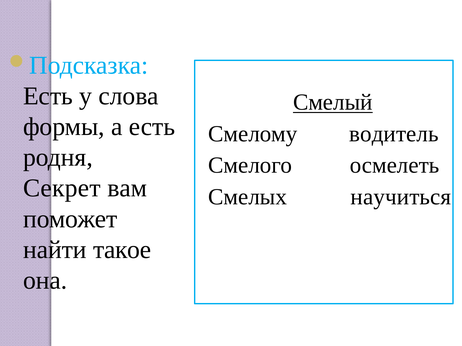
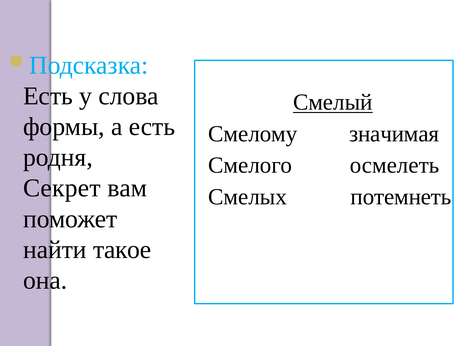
водитель: водитель -> значимая (394, 134)
научиться: научиться -> потемнеть (401, 197)
